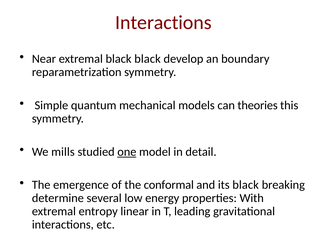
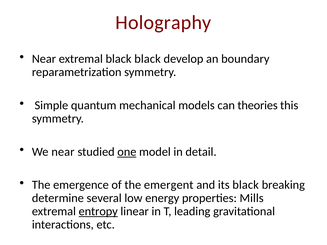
Interactions: Interactions -> Holography (163, 22)
We mills: mills -> near (63, 152)
conformal: conformal -> emergent (169, 185)
With: With -> Mills (252, 198)
entropy underline: none -> present (98, 212)
